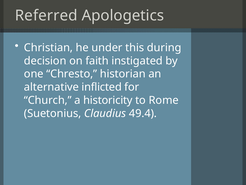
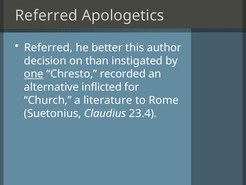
Christian: Christian -> Referred (48, 48)
under: under -> better (107, 48)
during: during -> author (164, 48)
faith: faith -> than (97, 61)
one underline: none -> present (34, 74)
historian: historian -> recorded (123, 74)
historicity: historicity -> literature (108, 100)
49.4: 49.4 -> 23.4 (143, 113)
